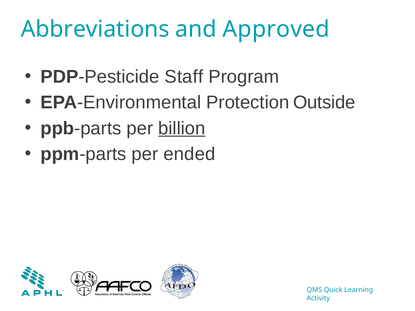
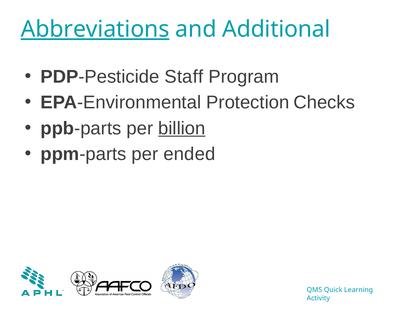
Abbreviations underline: none -> present (95, 29)
Approved: Approved -> Additional (276, 29)
Outside: Outside -> Checks (324, 103)
